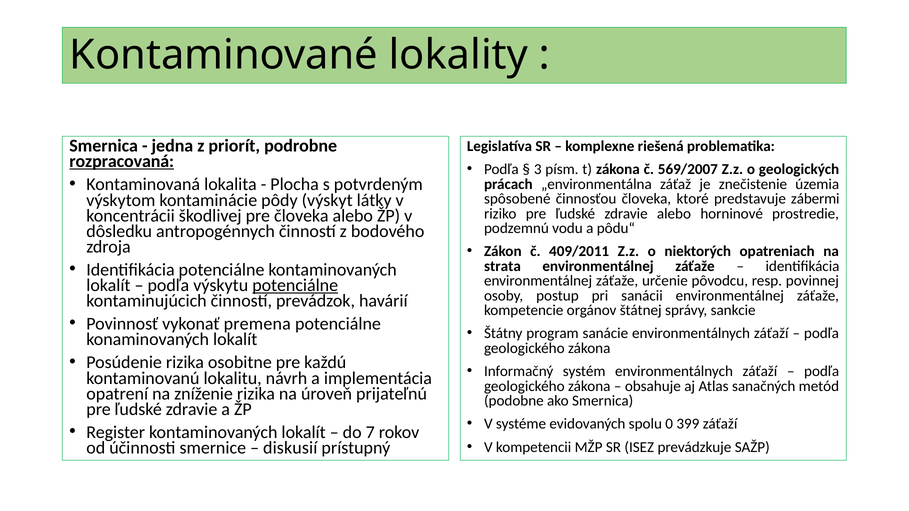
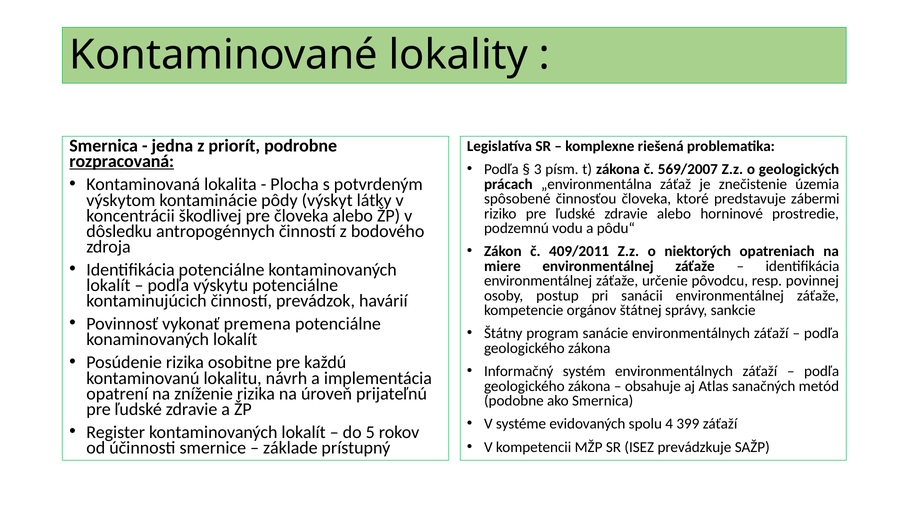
strata: strata -> miere (502, 266)
potenciálne underline: present -> none (295, 285)
0: 0 -> 4 (669, 424)
7: 7 -> 5 (370, 433)
diskusií: diskusií -> základe (290, 448)
